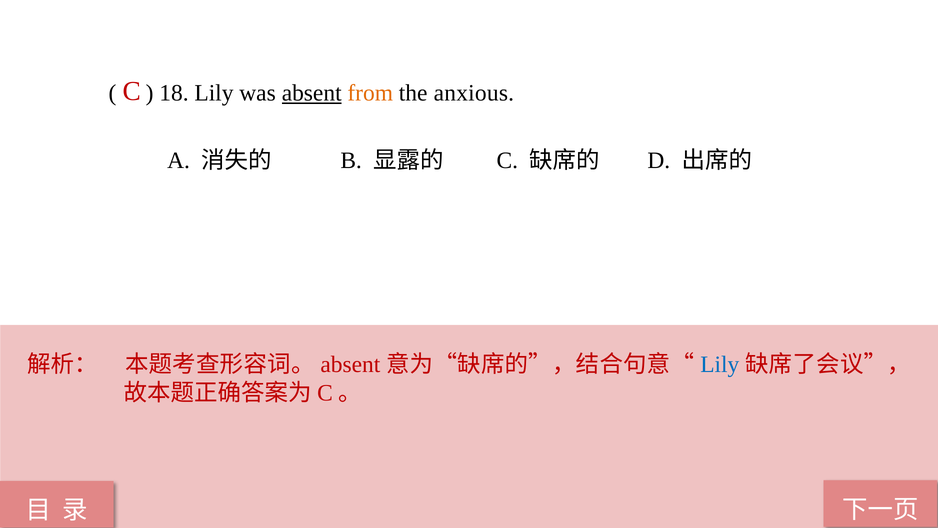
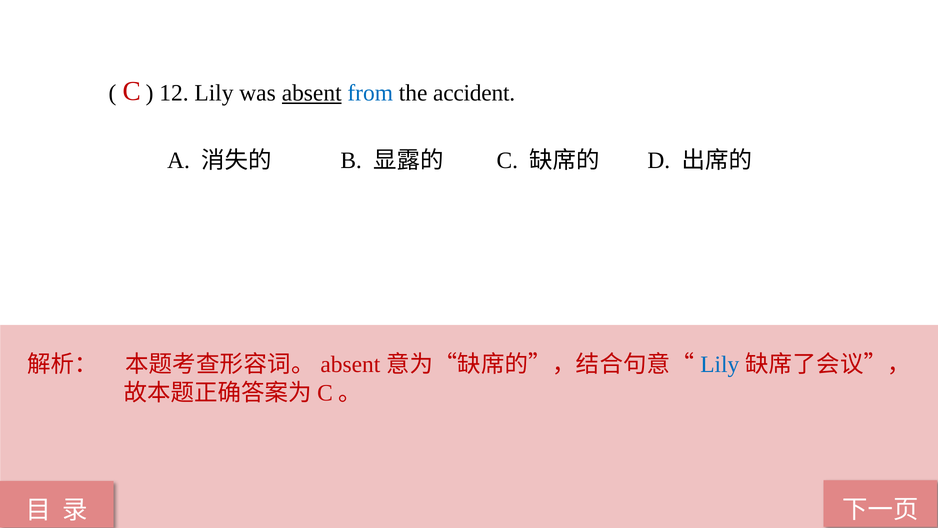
18: 18 -> 12 (174, 93)
from colour: orange -> blue (370, 93)
anxious: anxious -> accident (474, 93)
